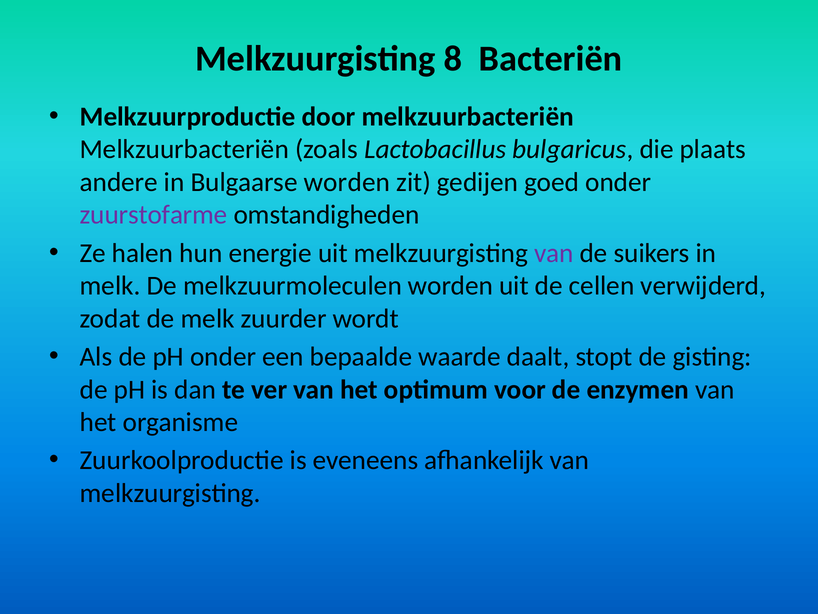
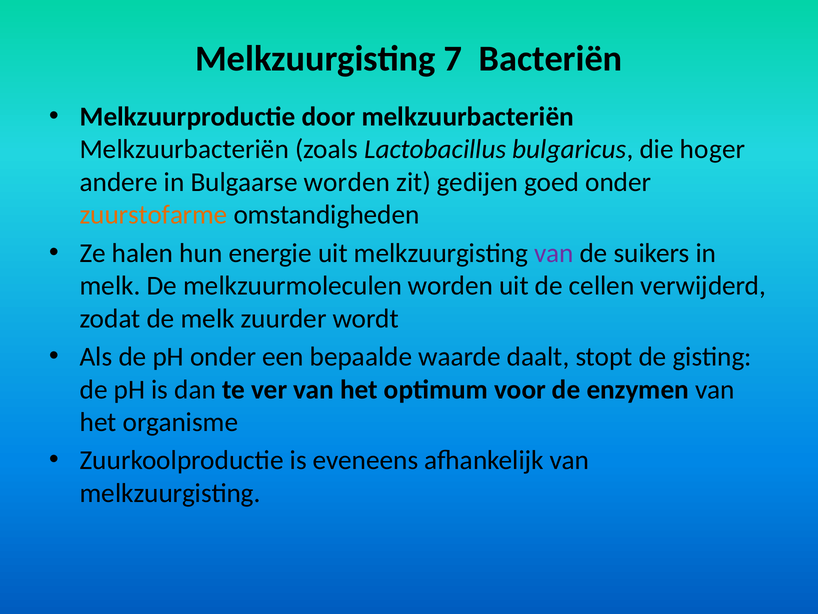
8: 8 -> 7 (453, 59)
plaats: plaats -> hoger (713, 149)
zuurstofarme colour: purple -> orange (154, 215)
